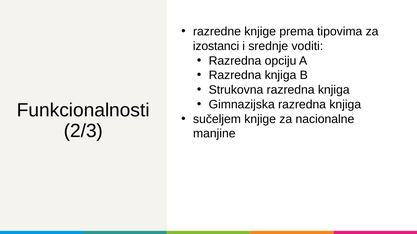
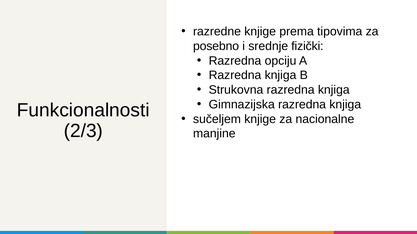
izostanci: izostanci -> posebno (216, 46)
voditi: voditi -> fizički (307, 46)
